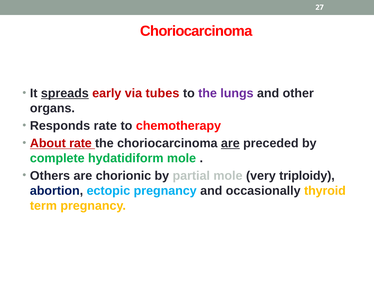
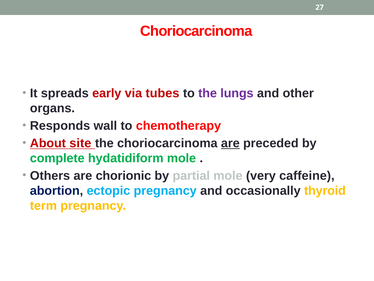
spreads underline: present -> none (65, 93)
Responds rate: rate -> wall (105, 126)
About rate: rate -> site (80, 143)
triploidy: triploidy -> caffeine (307, 175)
